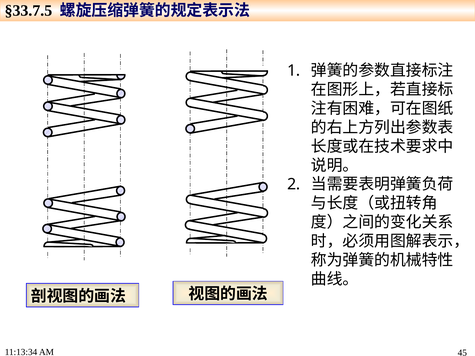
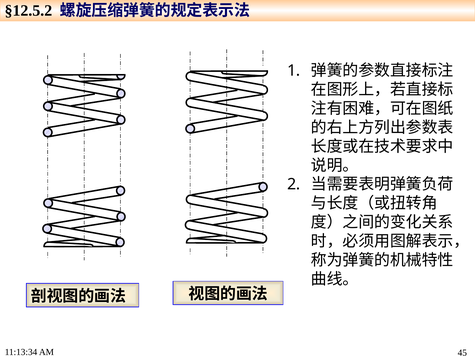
§33.7.5: §33.7.5 -> §12.5.2 (28, 11)
